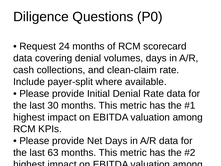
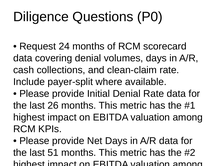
30: 30 -> 26 (53, 105)
63: 63 -> 51 (53, 152)
